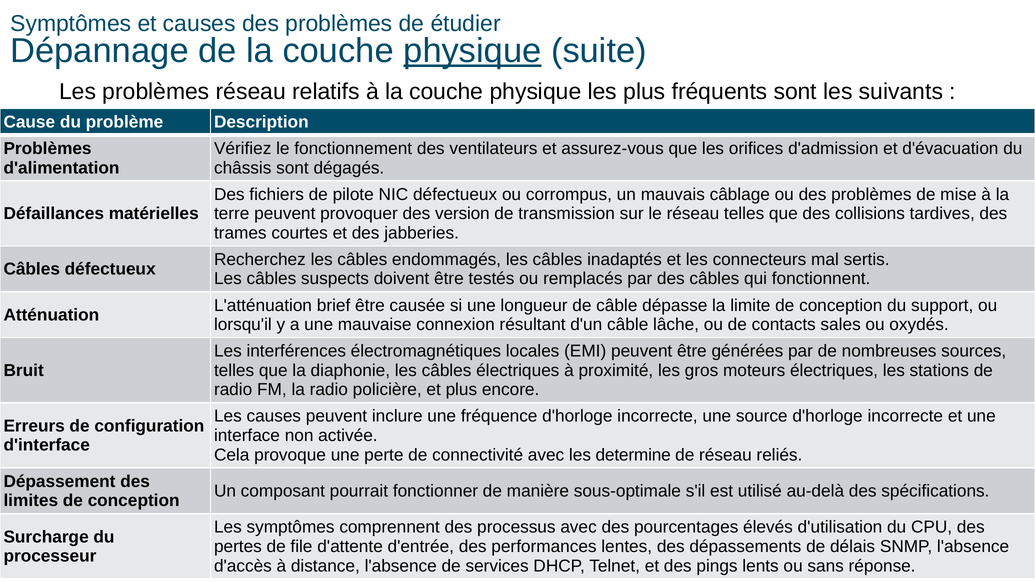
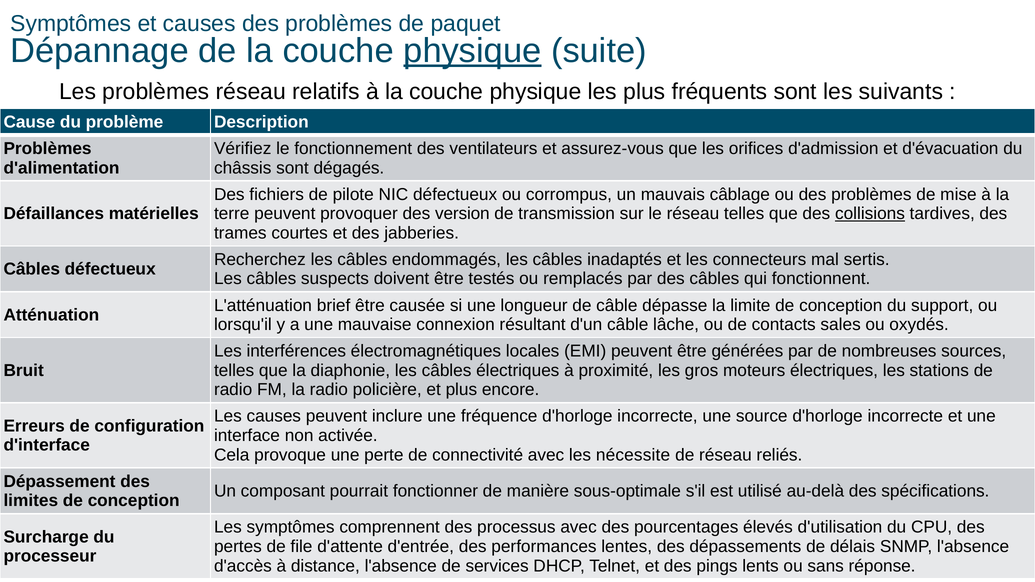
étudier: étudier -> paquet (466, 24)
collisions underline: none -> present (870, 214)
determine: determine -> nécessite (633, 455)
